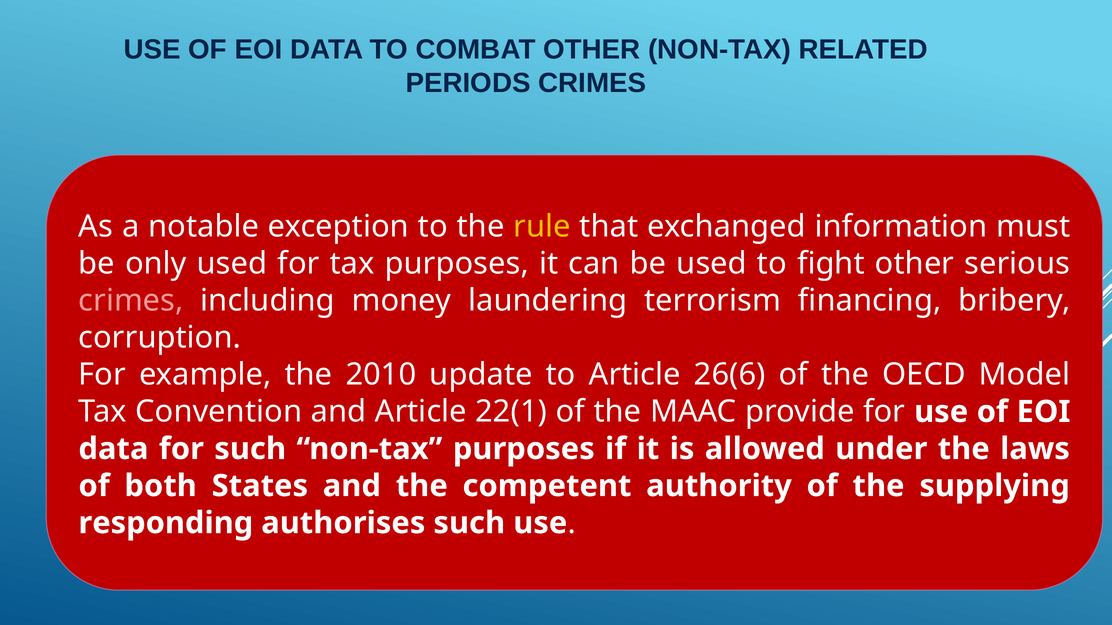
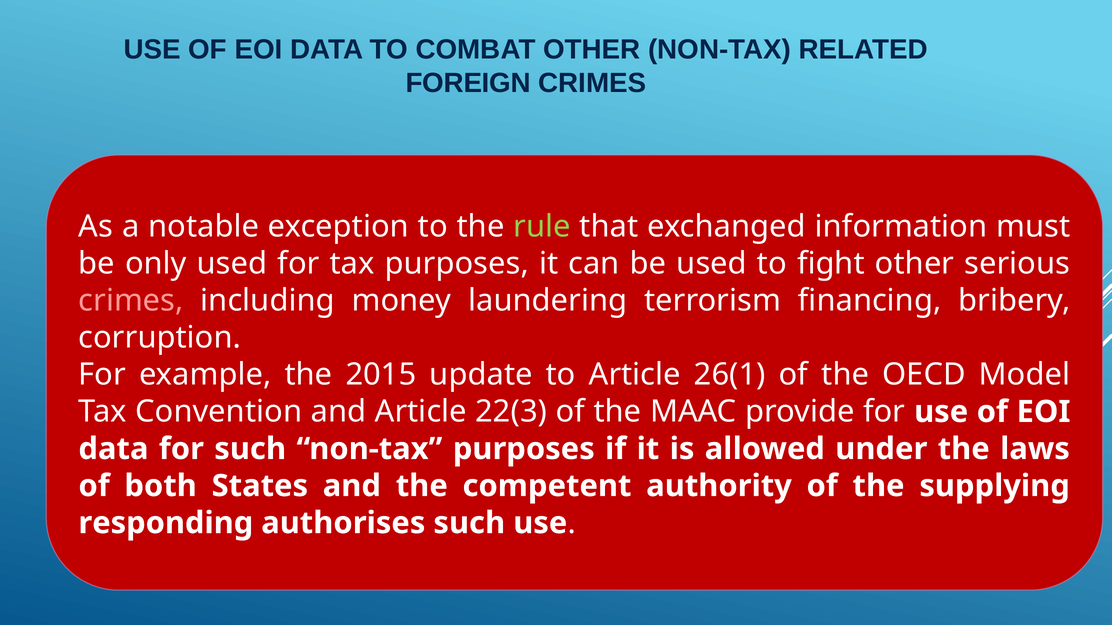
PERIODS: PERIODS -> FOREIGN (468, 83)
rule colour: yellow -> light green (542, 227)
2010: 2010 -> 2015 (381, 375)
26(6: 26(6 -> 26(1 (730, 375)
22(1: 22(1 -> 22(3 (511, 412)
